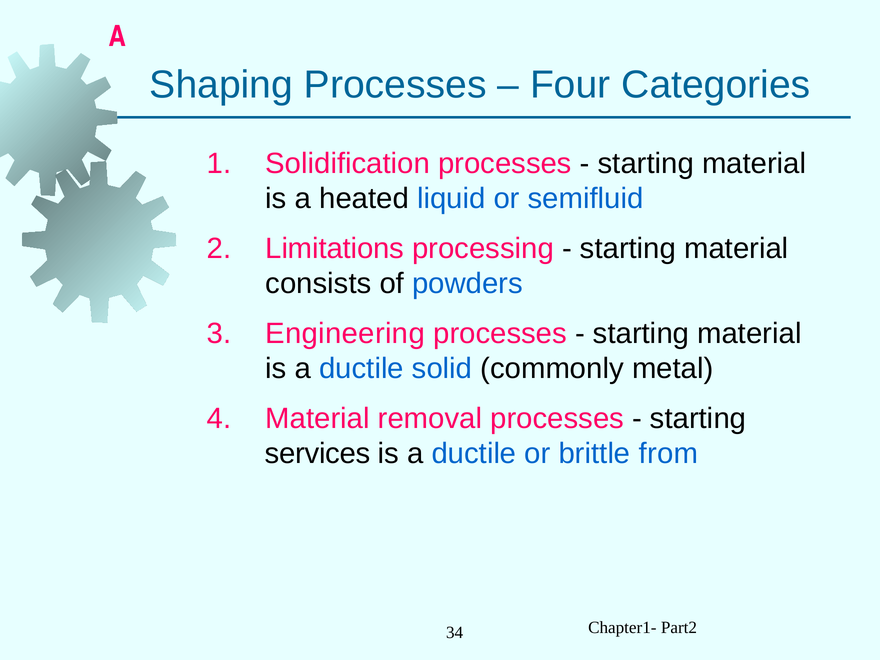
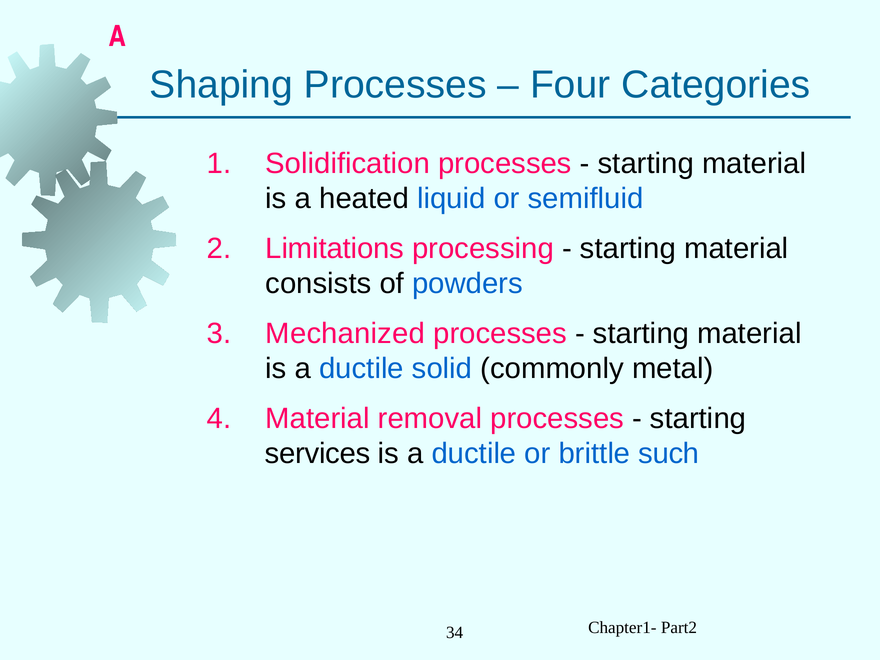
Engineering: Engineering -> Mechanized (345, 334)
from: from -> such (669, 454)
